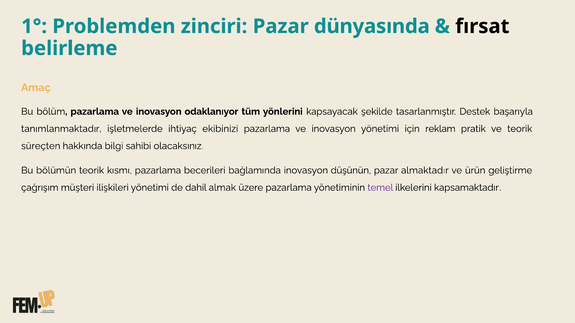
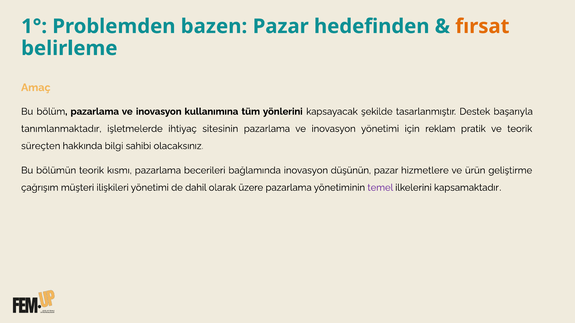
zinciri: zinciri -> bazen (214, 26)
dünyasında: dünyasında -> hedefinden (372, 26)
fırsat colour: black -> orange (482, 26)
odaklanıyor: odaklanıyor -> kullanımına (211, 112)
ekibinizi: ekibinizi -> sitesinin (220, 129)
almaktadır: almaktadır -> hizmetlere (425, 171)
almak: almak -> olarak (222, 188)
